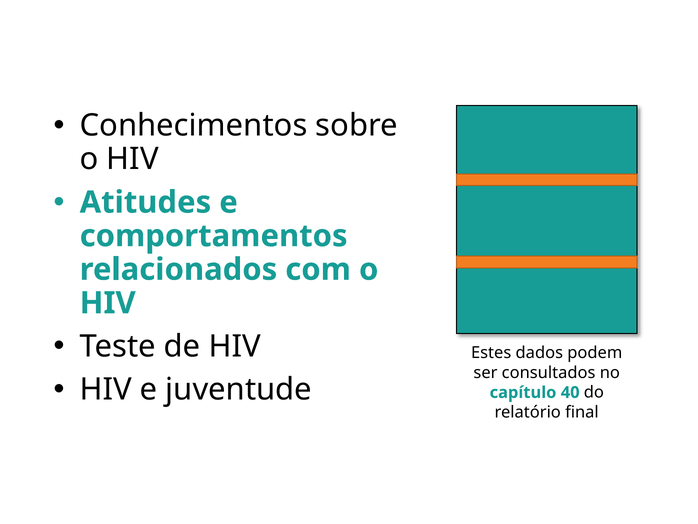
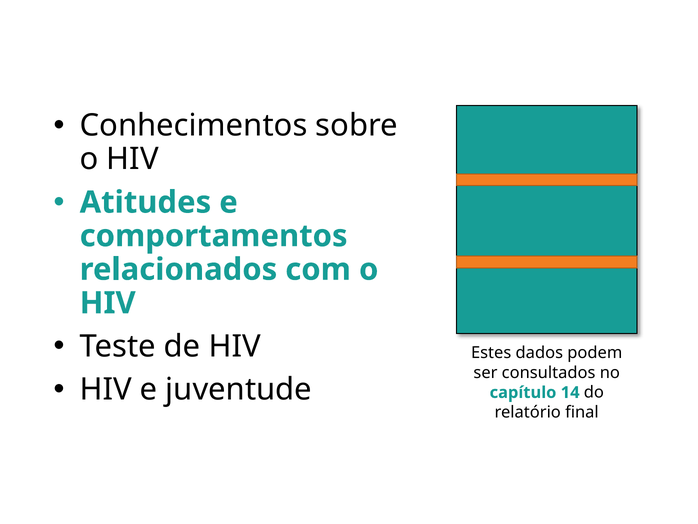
40: 40 -> 14 (570, 392)
